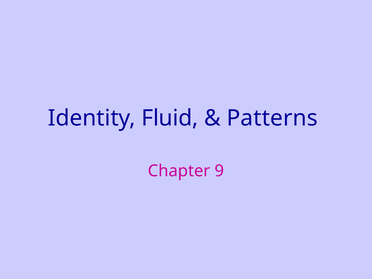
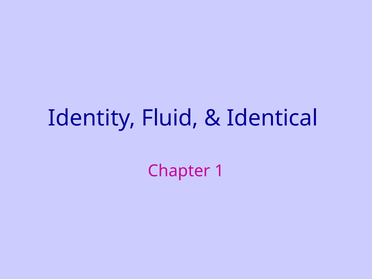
Patterns: Patterns -> Identical (272, 118)
9: 9 -> 1 (219, 171)
